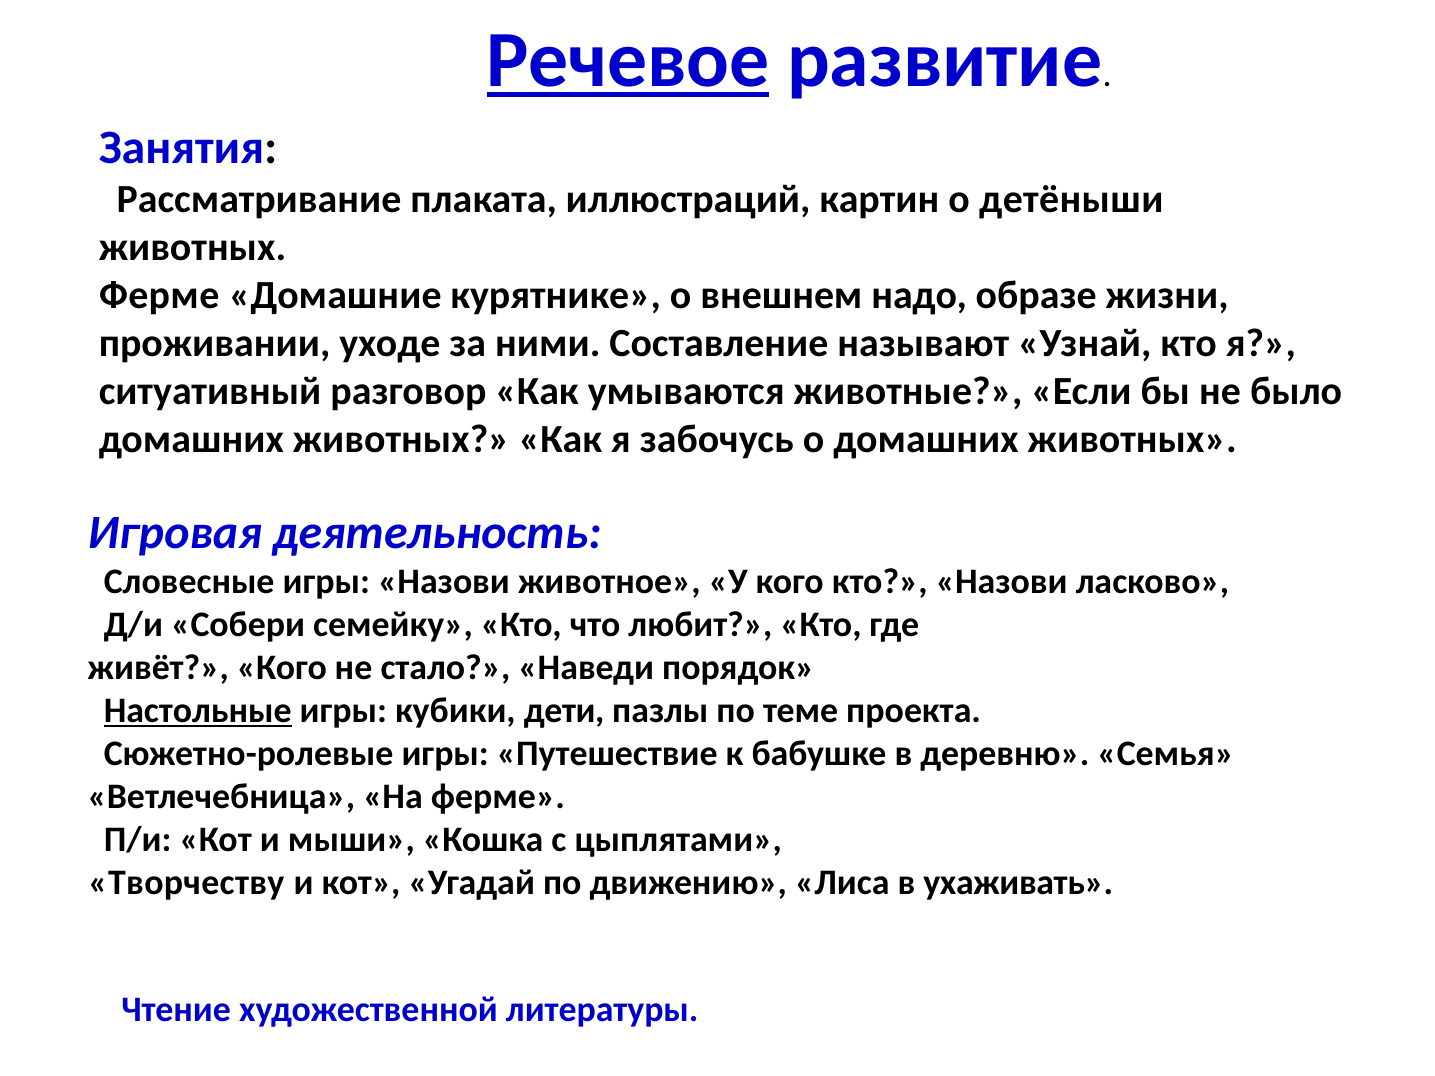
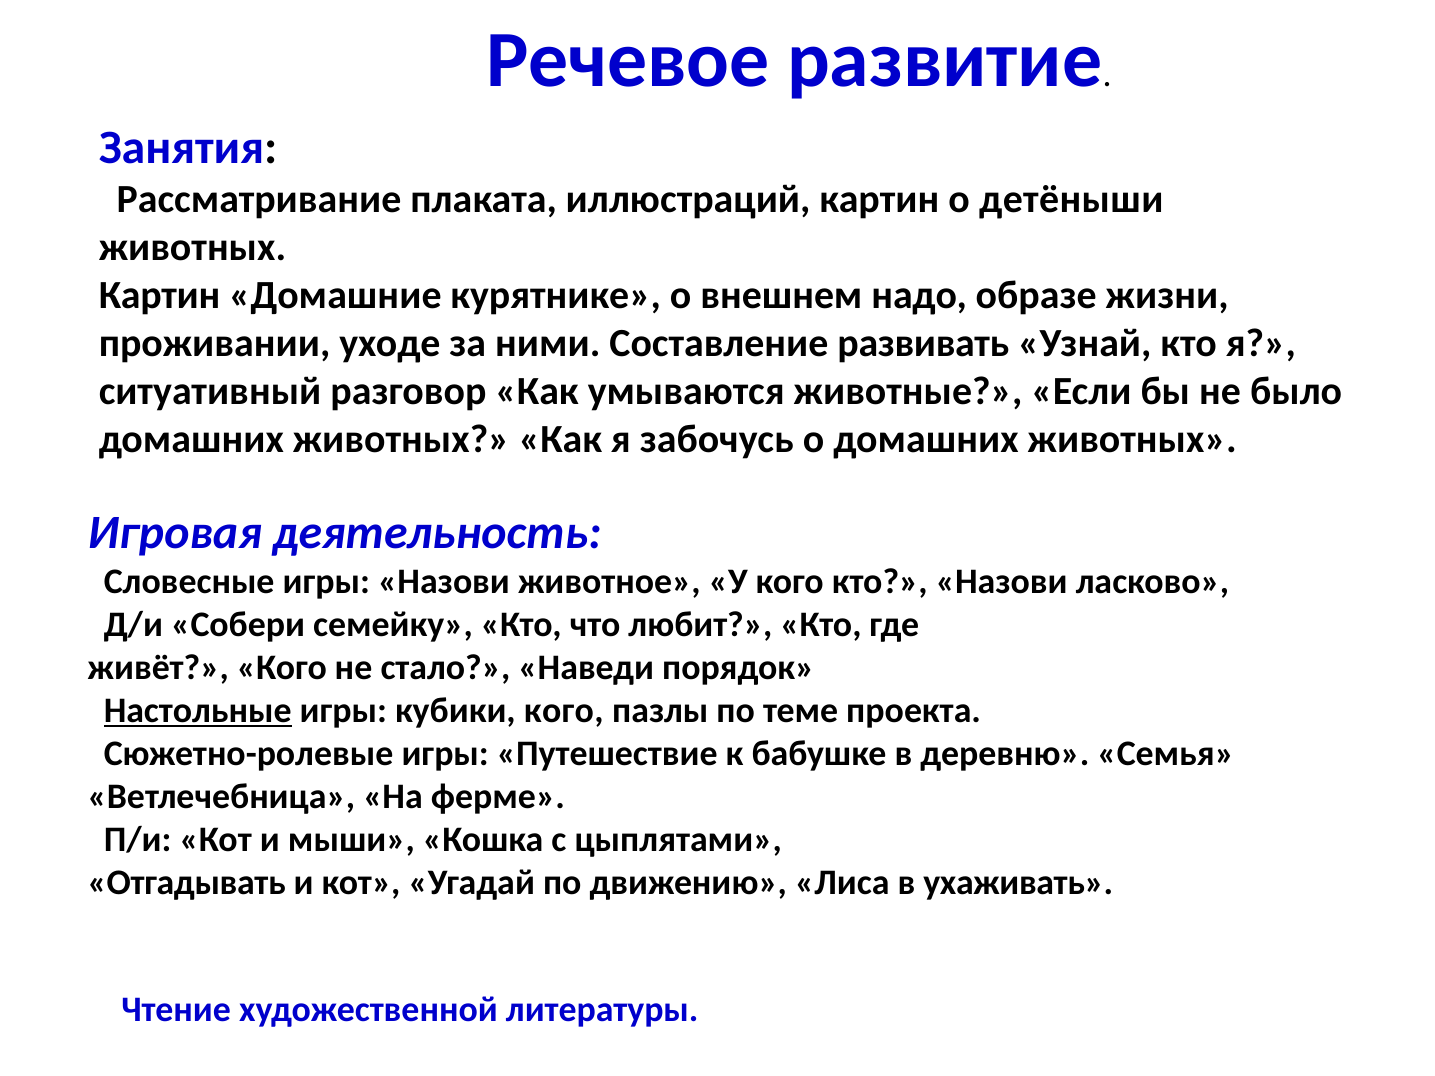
Речевое underline: present -> none (628, 60)
Ферме: Ферме -> Картин (160, 296)
называют: называют -> развивать (923, 343)
кубики дети: дети -> кого (564, 711)
Творчеству: Творчеству -> Отгадывать (187, 883)
